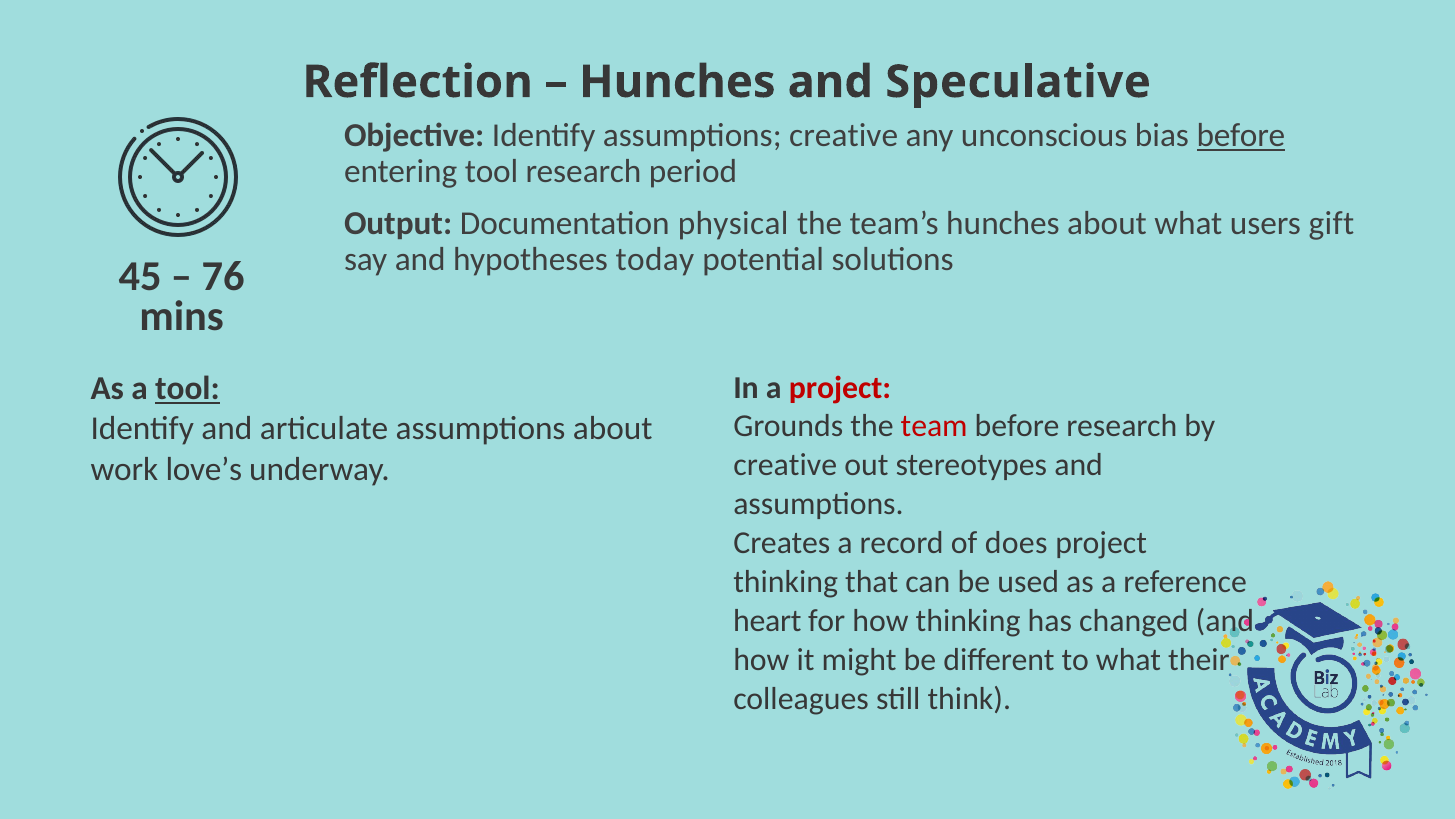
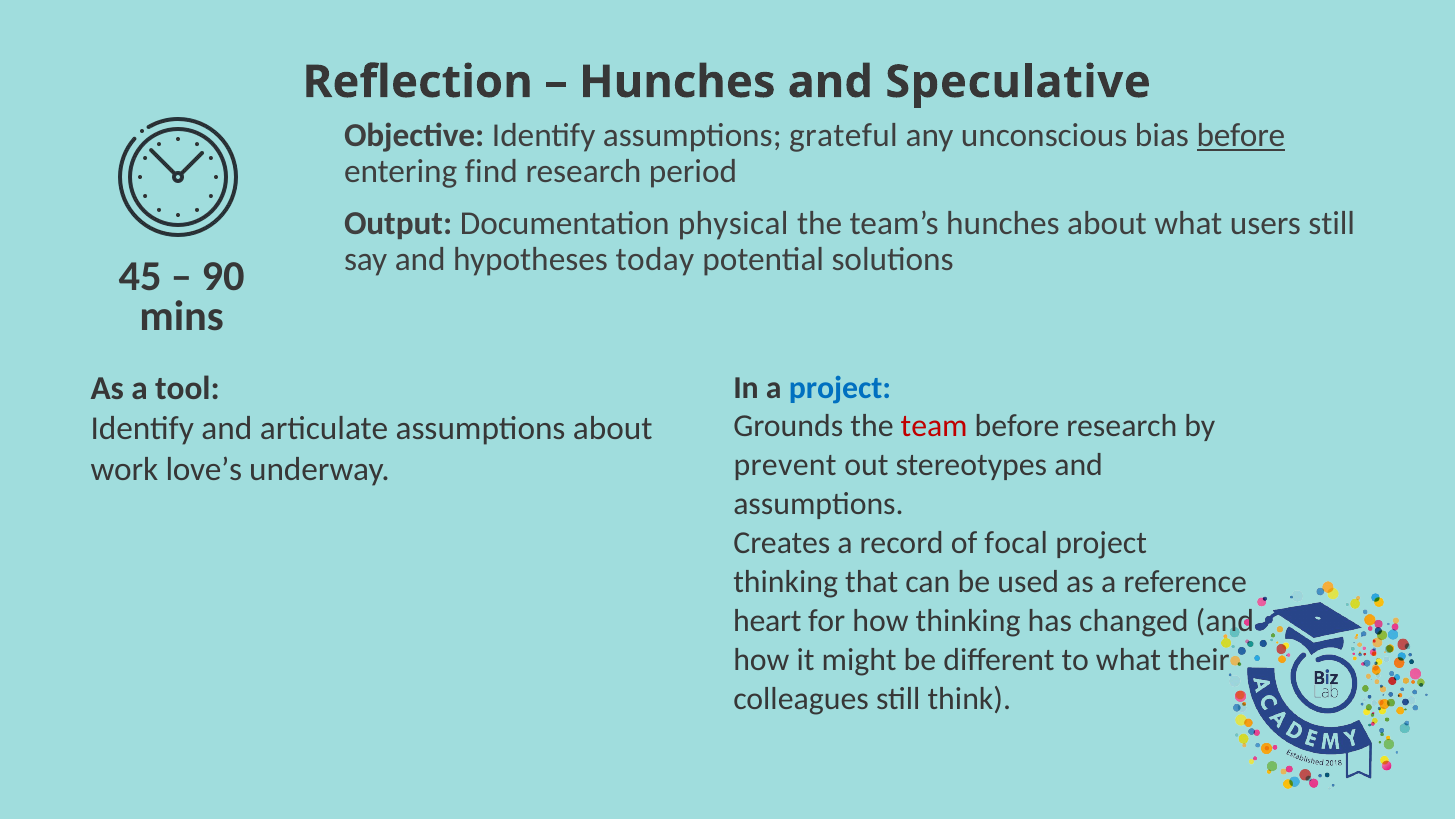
assumptions creative: creative -> grateful (843, 136)
entering tool: tool -> find (491, 172)
users gift: gift -> still (1332, 223)
76: 76 -> 90 (223, 277)
project colour: red -> blue (840, 387)
tool underline: present -> none (187, 388)
creative: creative -> prevent (785, 465)
does: does -> focal (1016, 543)
